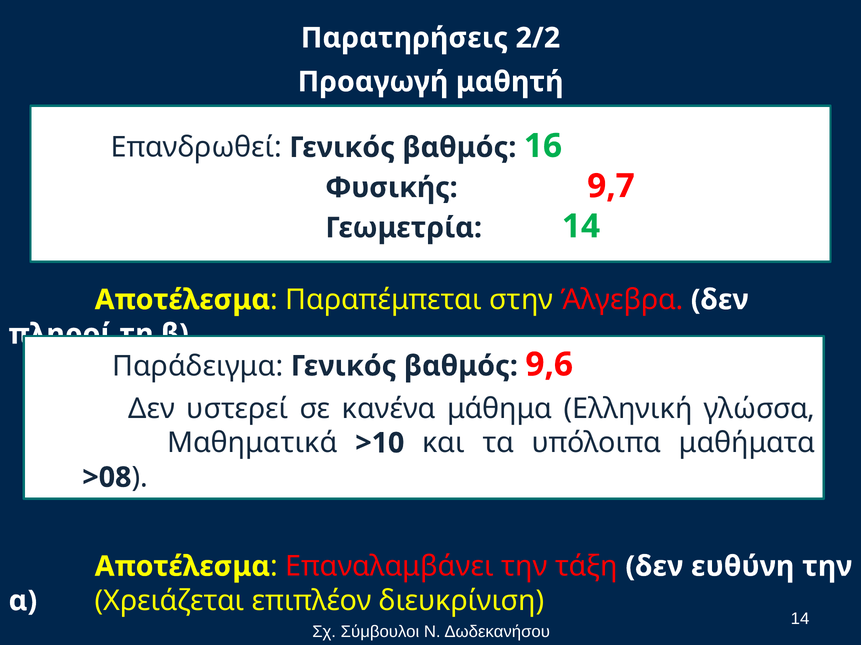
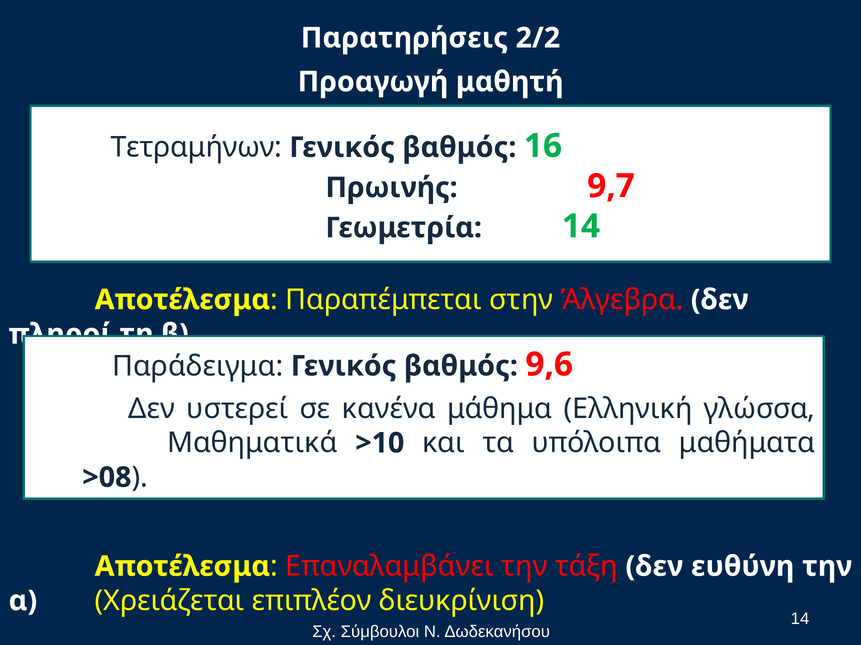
Επανδρωθεί: Επανδρωθεί -> Τετραμήνων (196, 148)
Φυσικής: Φυσικής -> Πρωινής (392, 188)
